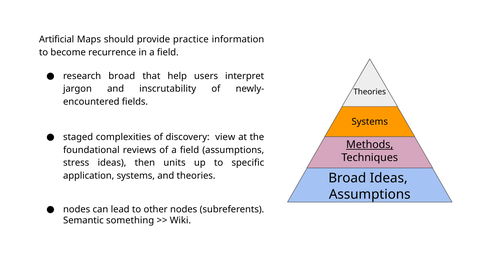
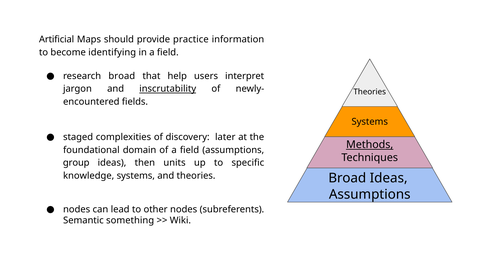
recurrence: recurrence -> identifying (112, 52)
inscrutability underline: none -> present (168, 89)
view: view -> later (225, 137)
reviews: reviews -> domain (140, 150)
stress: stress -> group (76, 163)
application: application -> knowledge (89, 176)
